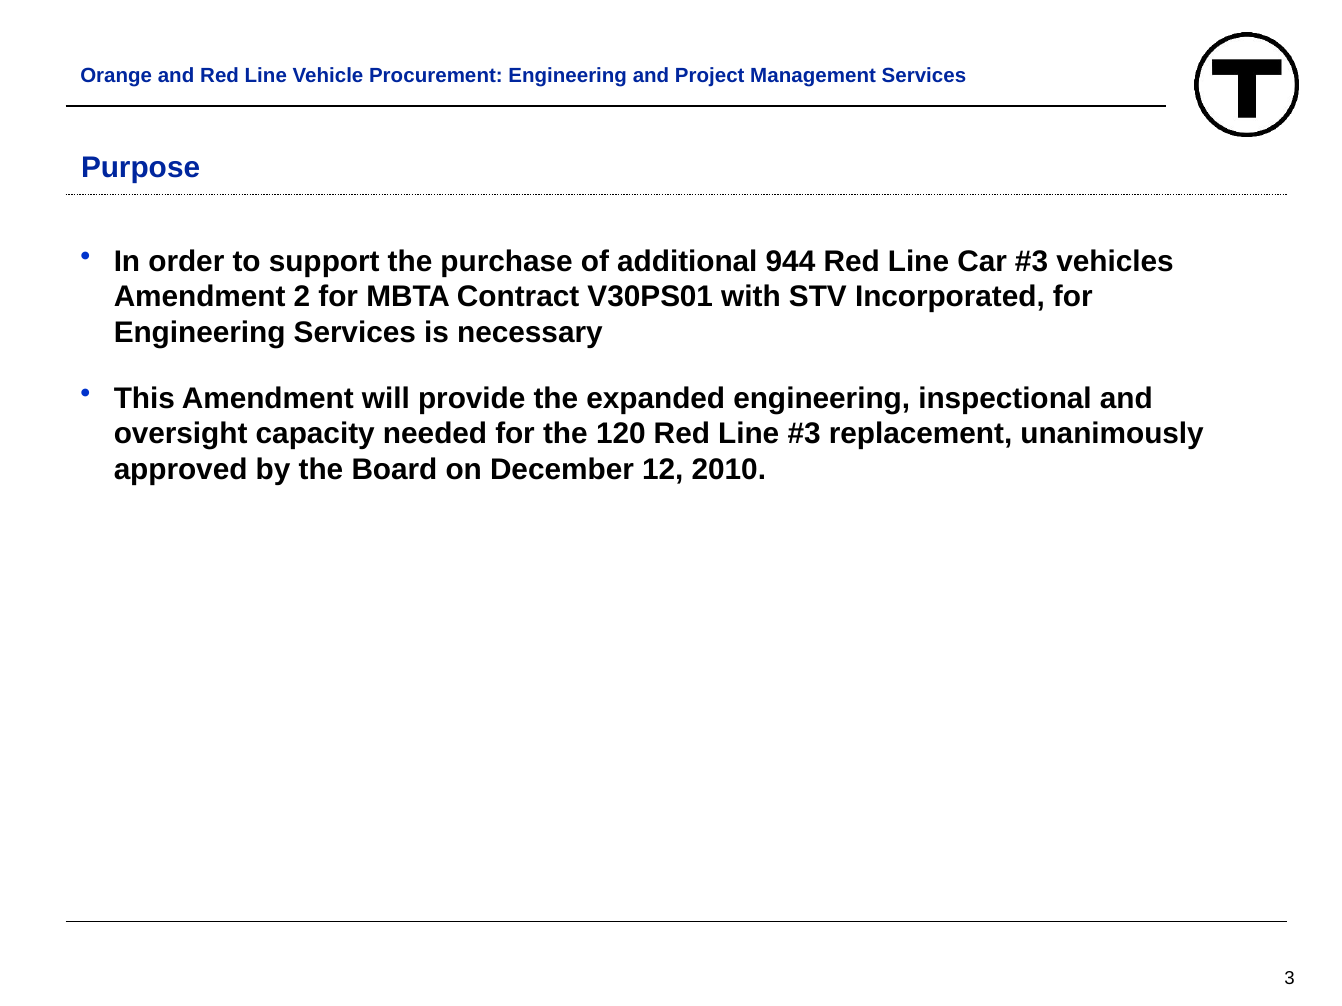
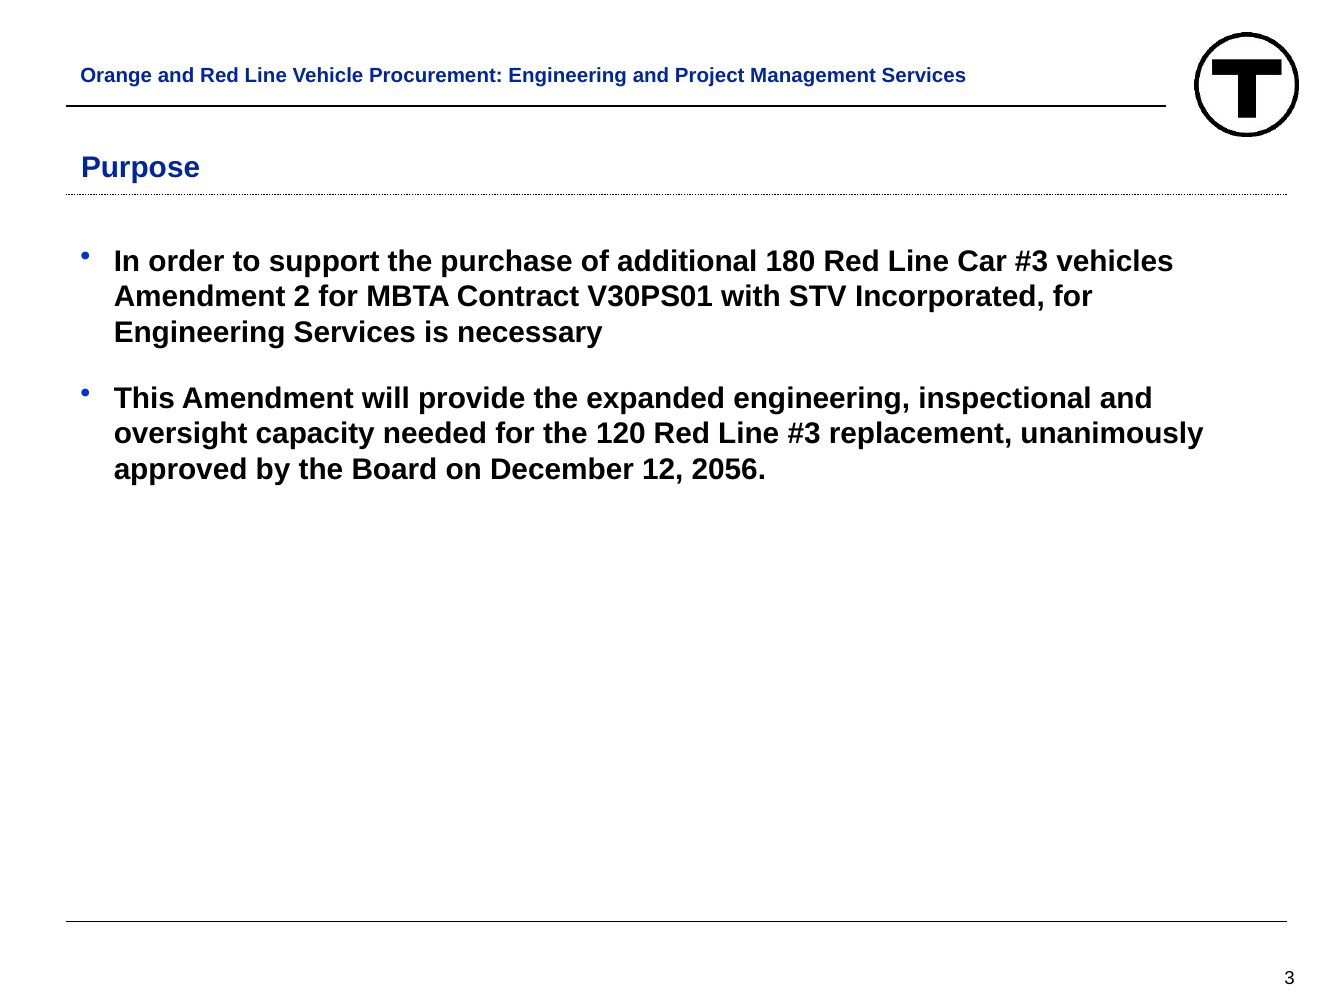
944: 944 -> 180 (790, 261)
2010: 2010 -> 2056 (729, 470)
